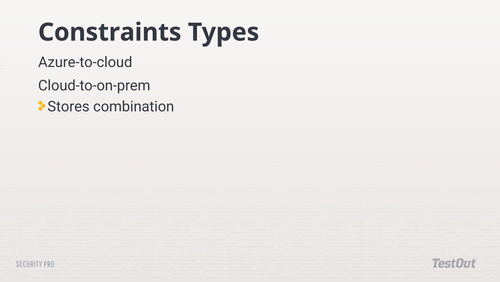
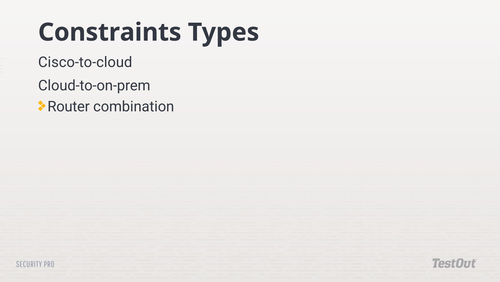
Azure-to-cloud: Azure-to-cloud -> Cisco-to-cloud (85, 62)
Stores: Stores -> Router (69, 106)
